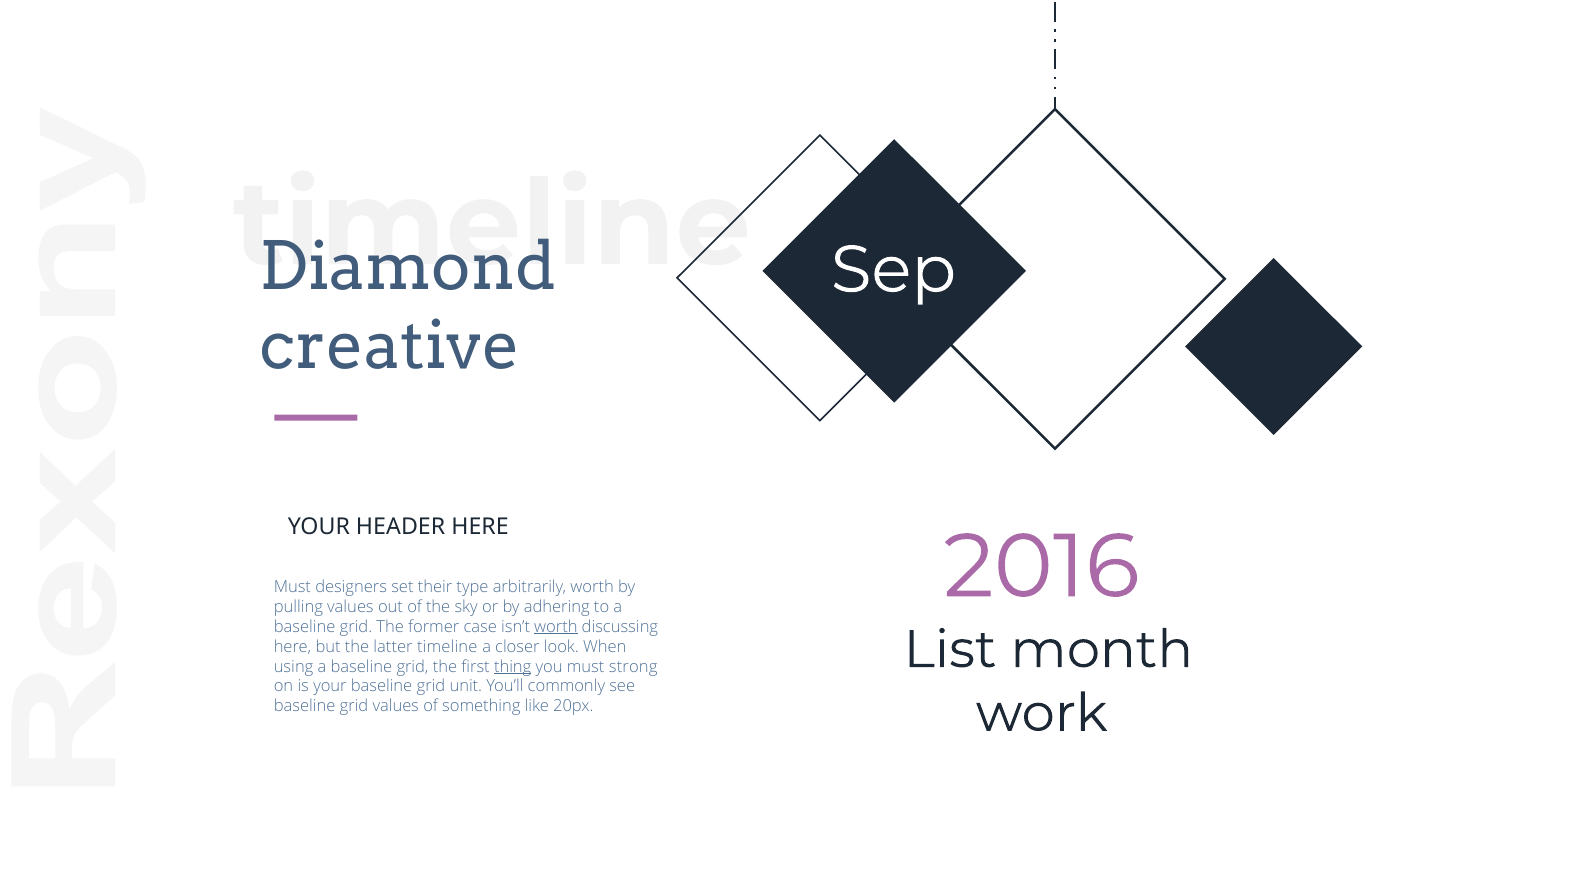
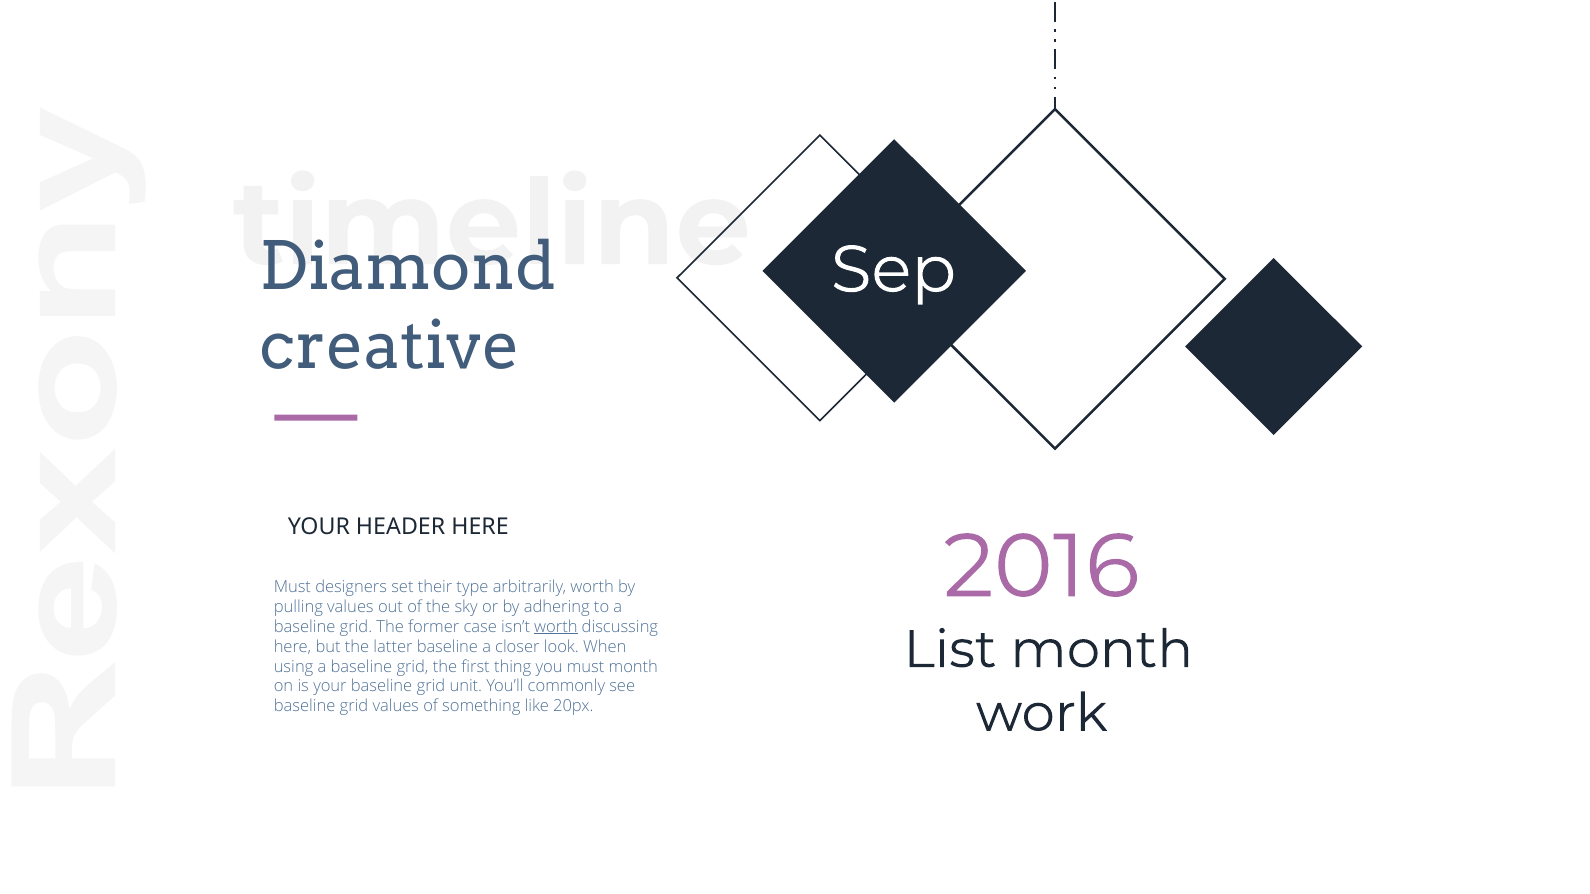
latter timeline: timeline -> baseline (447, 647)
thing underline: present -> none (513, 667)
must strong: strong -> month (633, 667)
